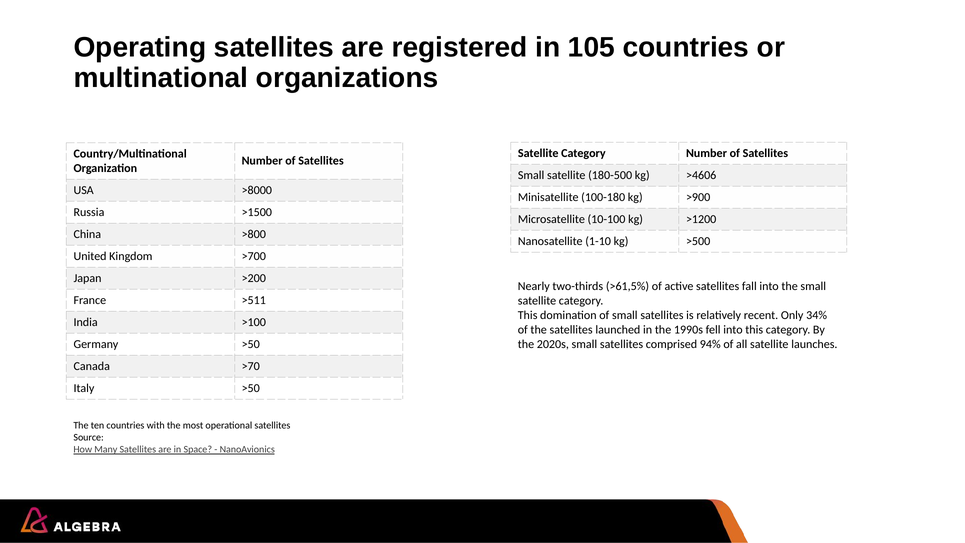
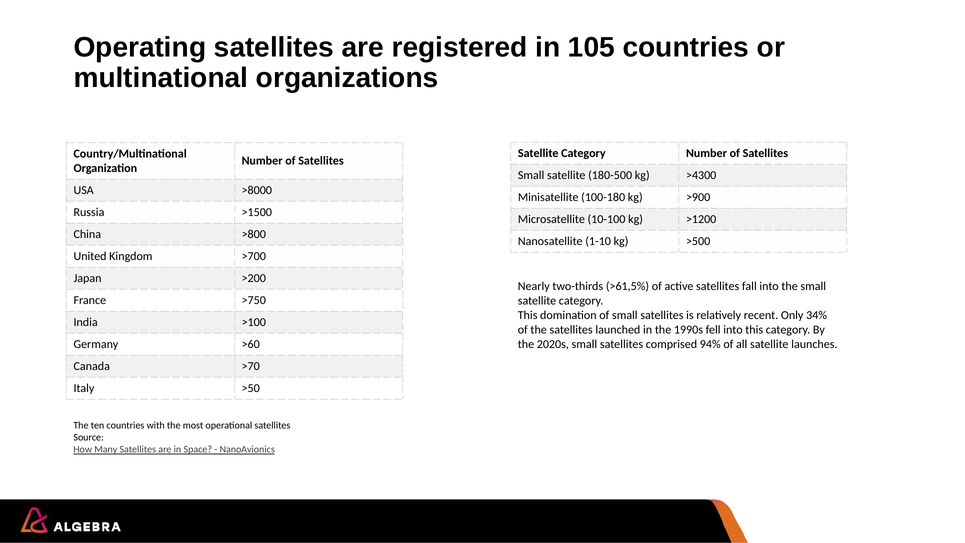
>4606: >4606 -> >4300 (701, 175)
>511: >511 -> >750 (254, 300)
Germany >50: >50 -> >60 (251, 344)
